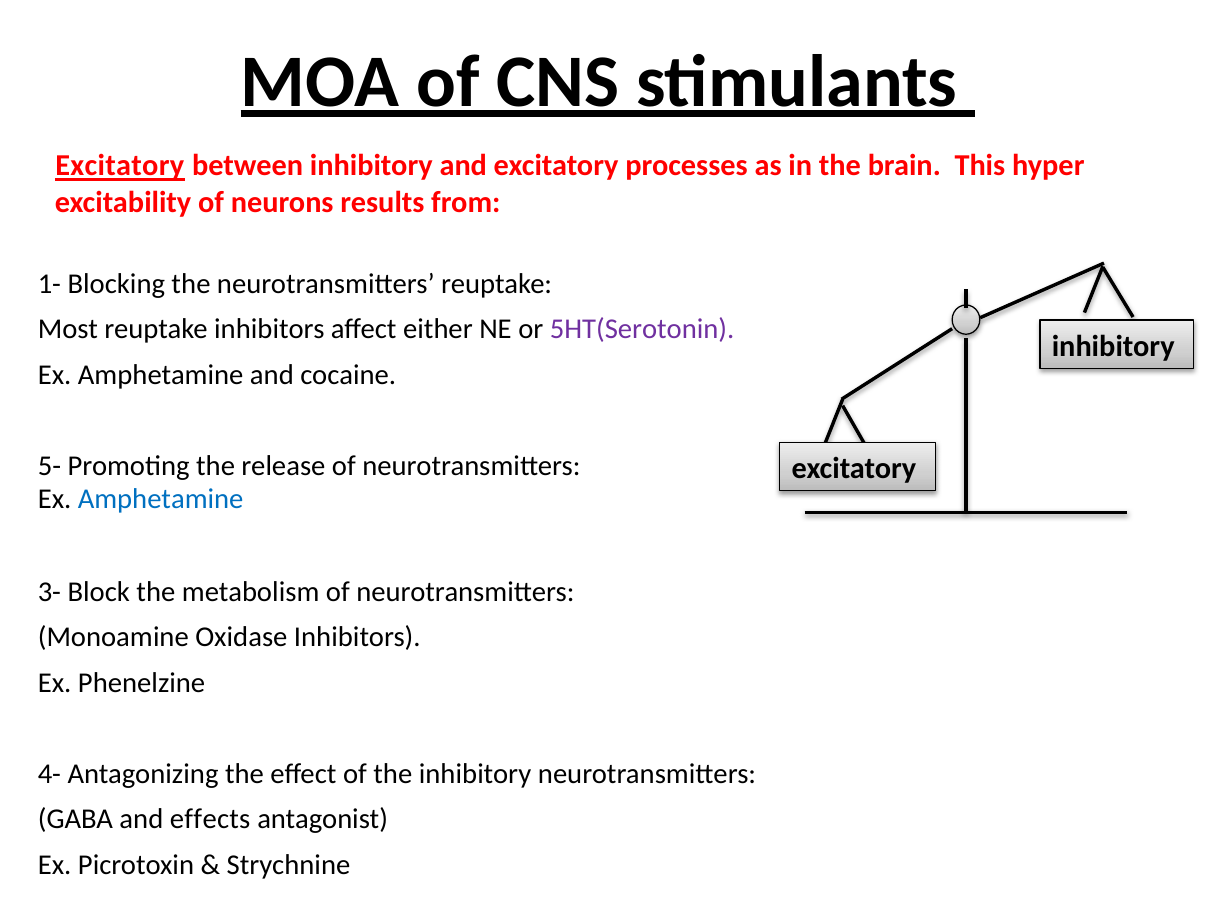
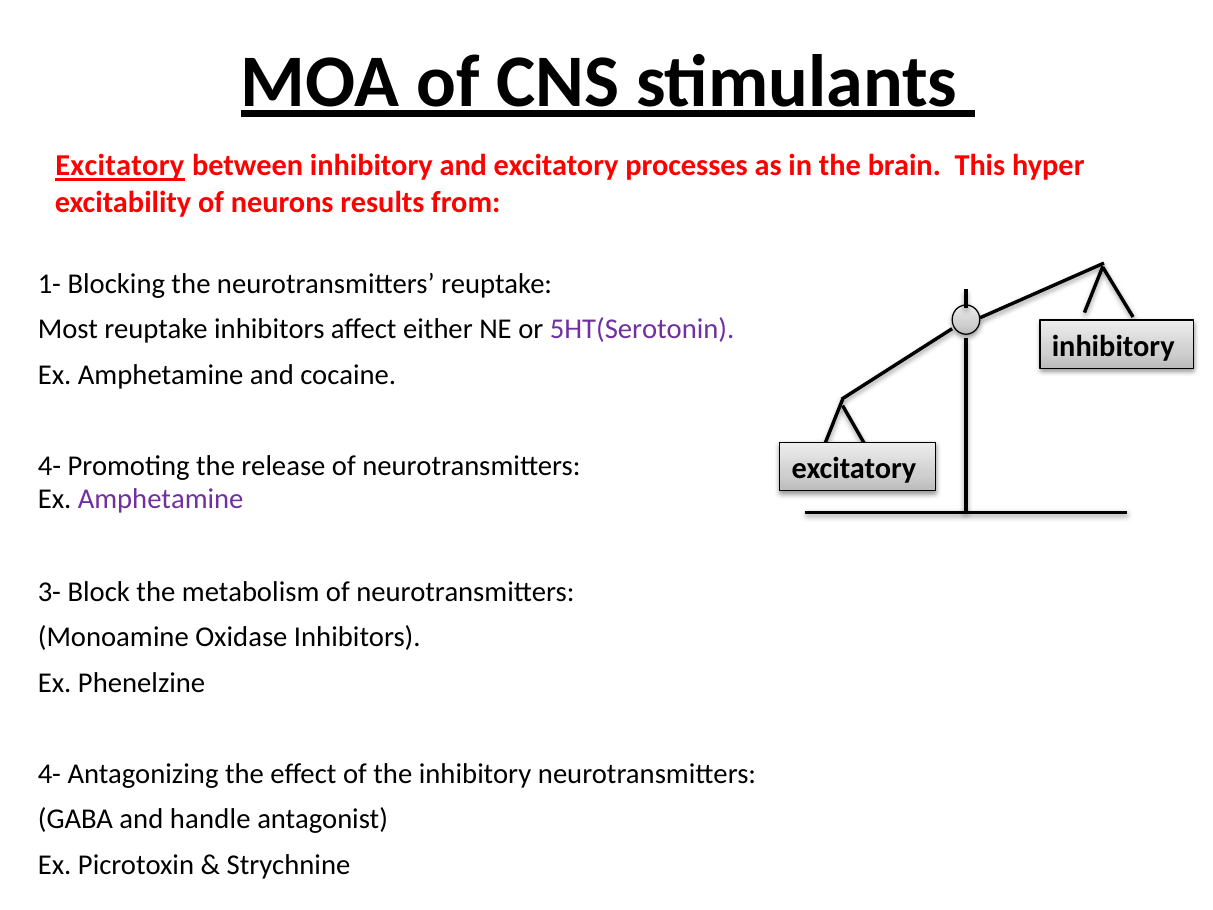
5-: 5- -> 4- (49, 466)
Amphetamine colour: blue -> purple (161, 499)
effects: effects -> handle (210, 819)
